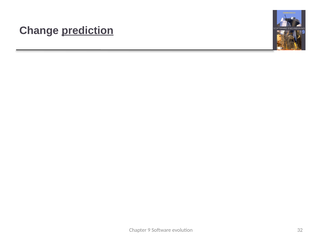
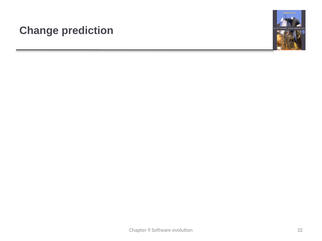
prediction underline: present -> none (88, 31)
